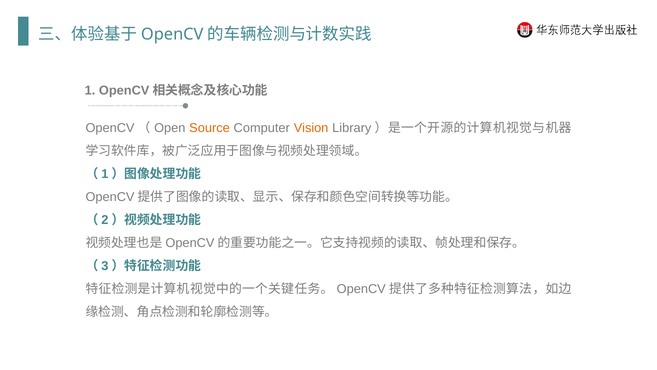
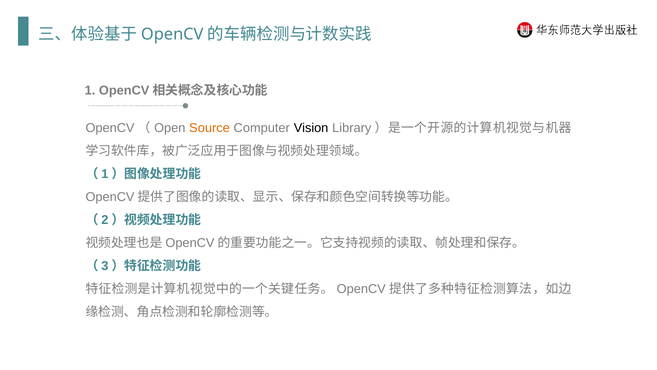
Vision colour: orange -> black (311, 128)
